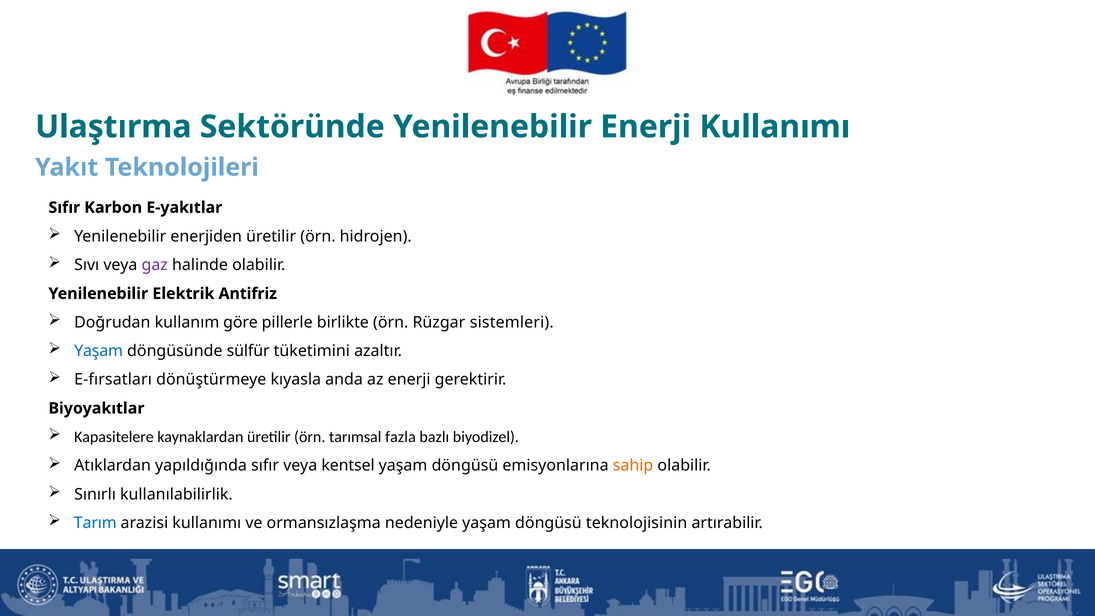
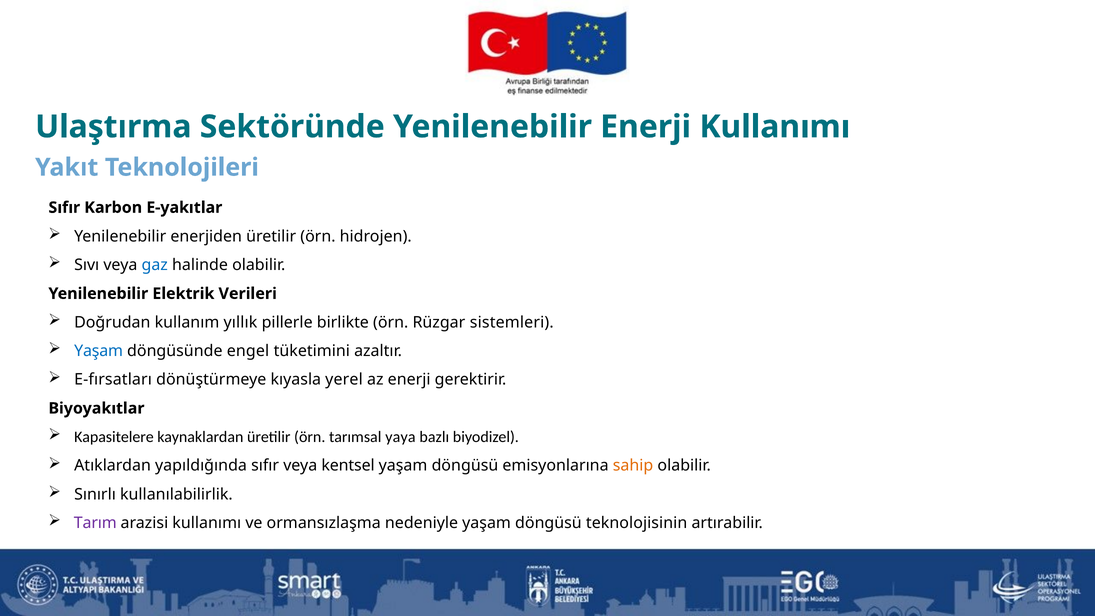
gaz colour: purple -> blue (155, 265)
Antifriz: Antifriz -> Verileri (248, 294)
göre: göre -> yıllık (240, 322)
sülfür: sülfür -> engel (248, 351)
anda: anda -> yerel (344, 380)
fazla: fazla -> yaya (400, 437)
Tarım colour: blue -> purple (95, 523)
